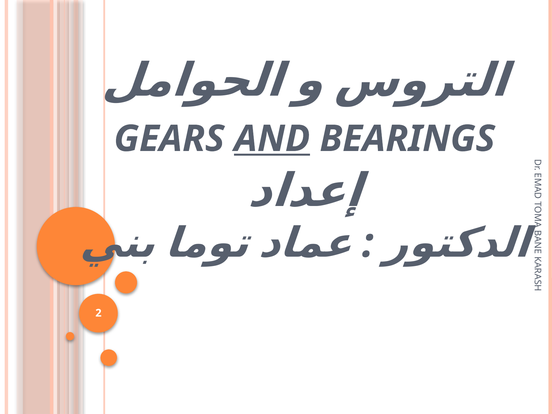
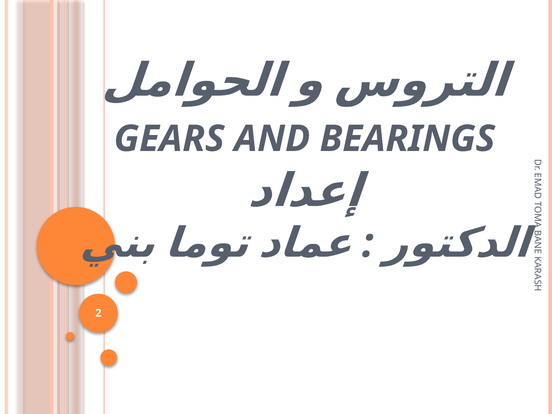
AND underline: present -> none (272, 139)
